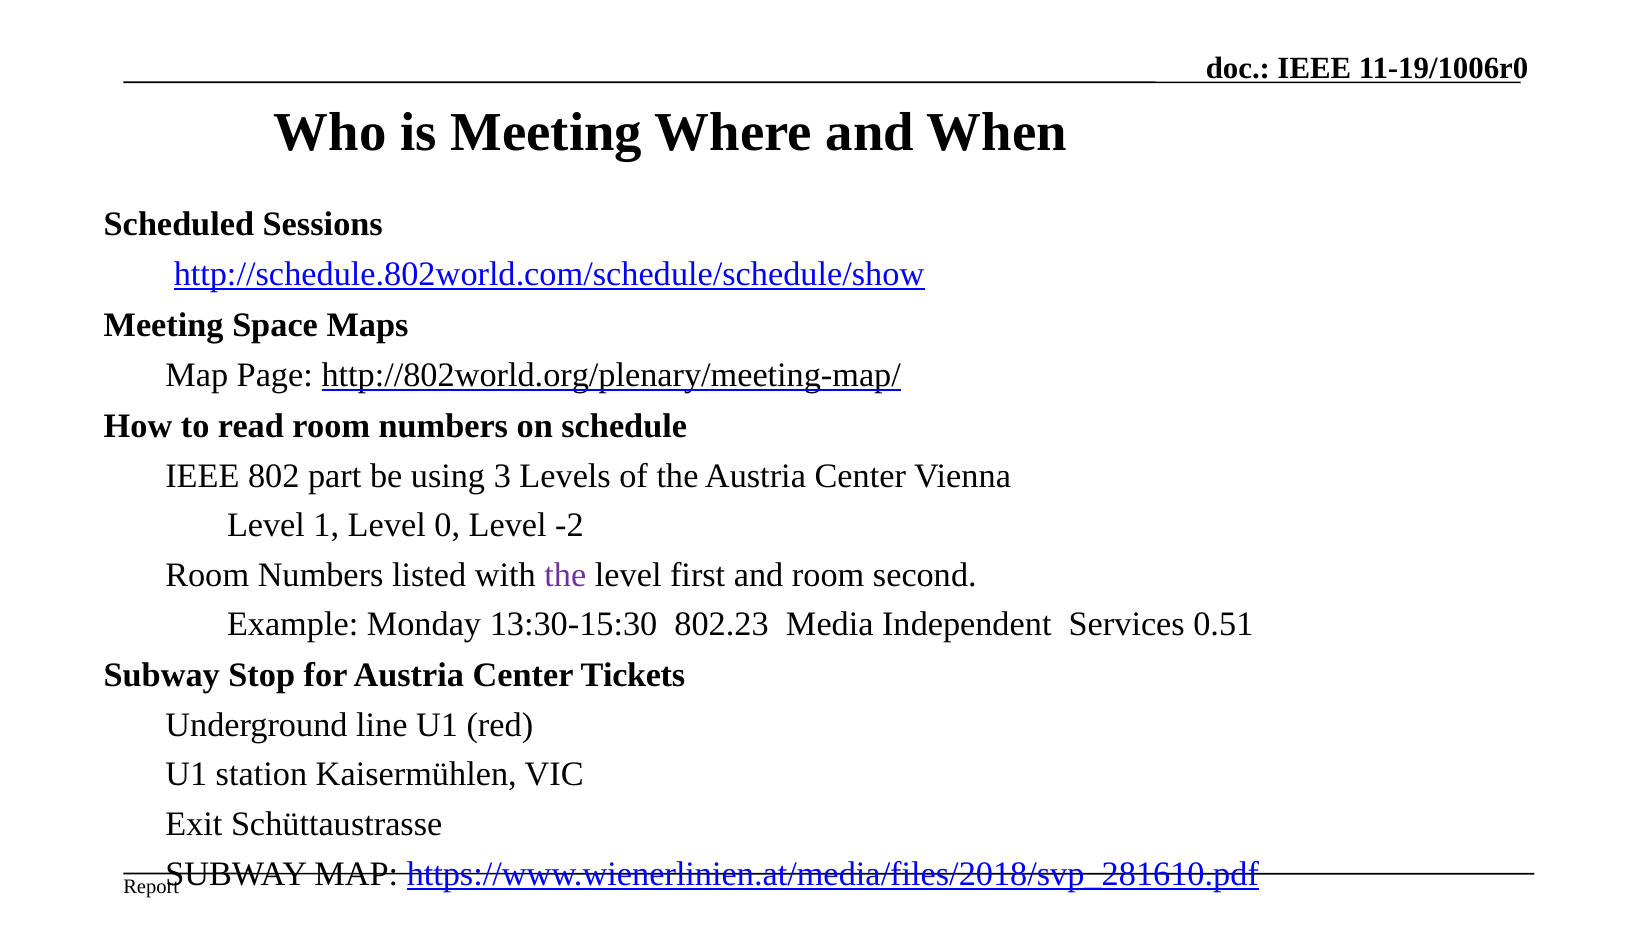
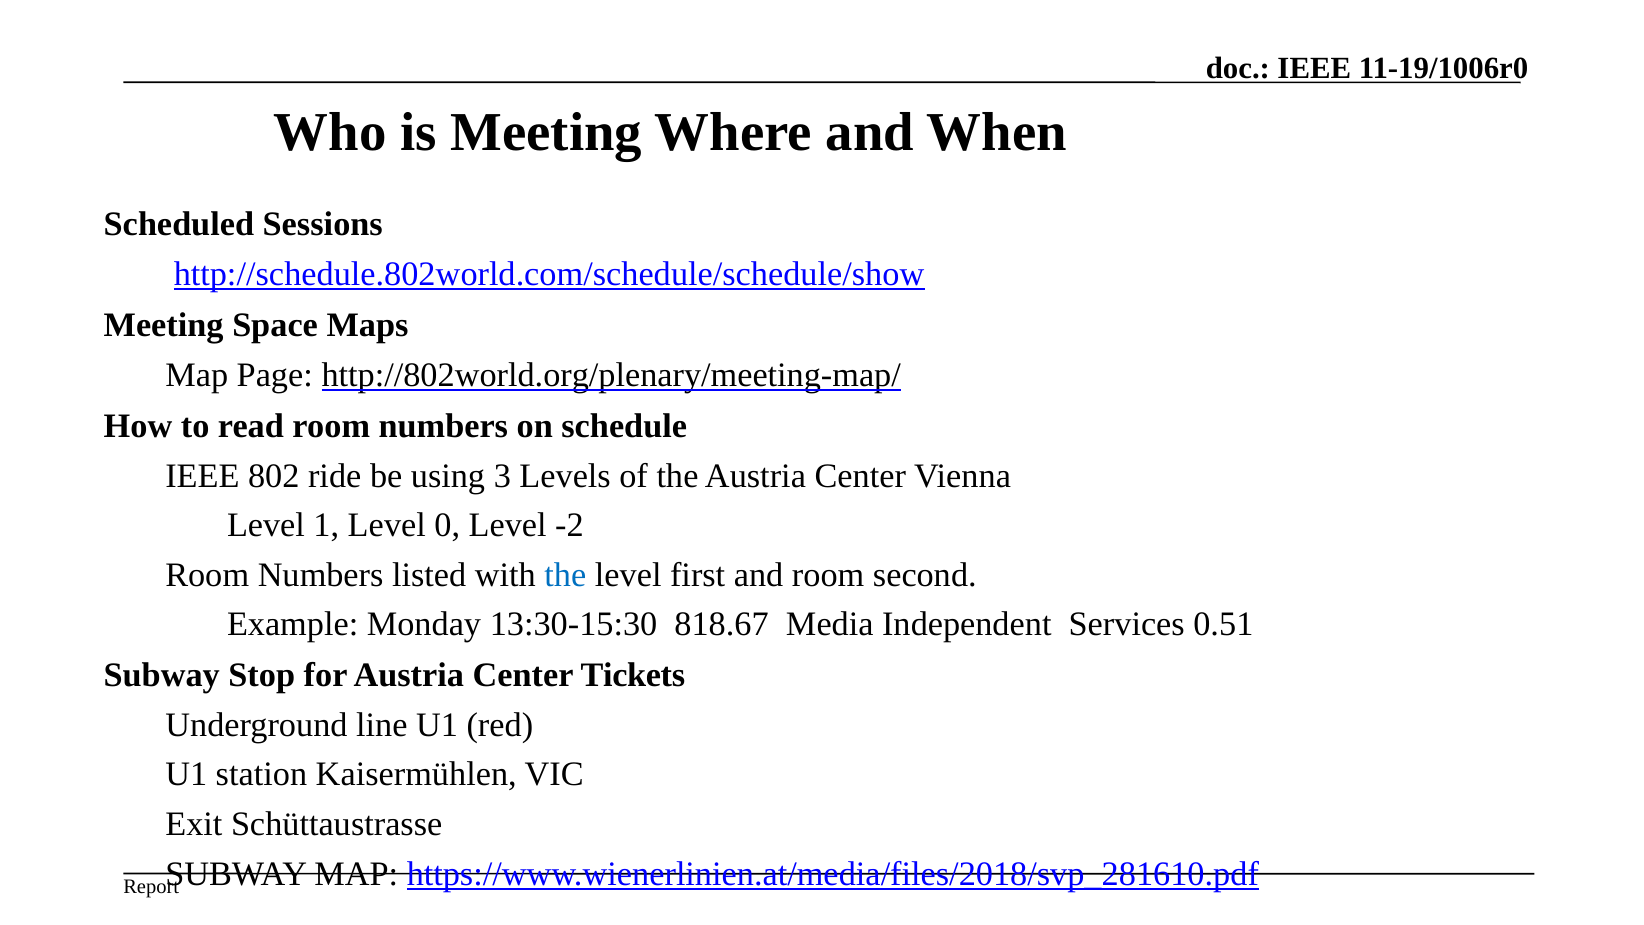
part: part -> ride (335, 476)
the colour: purple -> blue (565, 575)
802.23: 802.23 -> 818.67 (722, 624)
